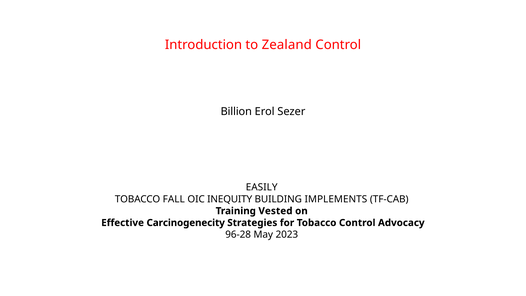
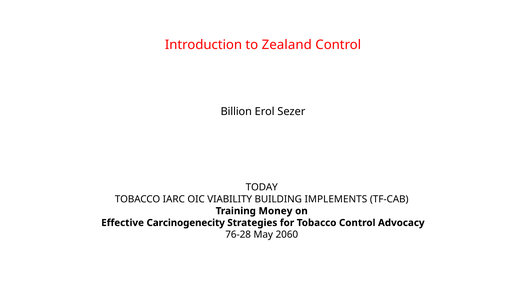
EASILY: EASILY -> TODAY (262, 187)
FALL: FALL -> IARC (174, 199)
INEQUITY: INEQUITY -> VIABILITY (230, 199)
Vested: Vested -> Money (275, 211)
96-28: 96-28 -> 76-28 (238, 235)
2023: 2023 -> 2060 (287, 235)
